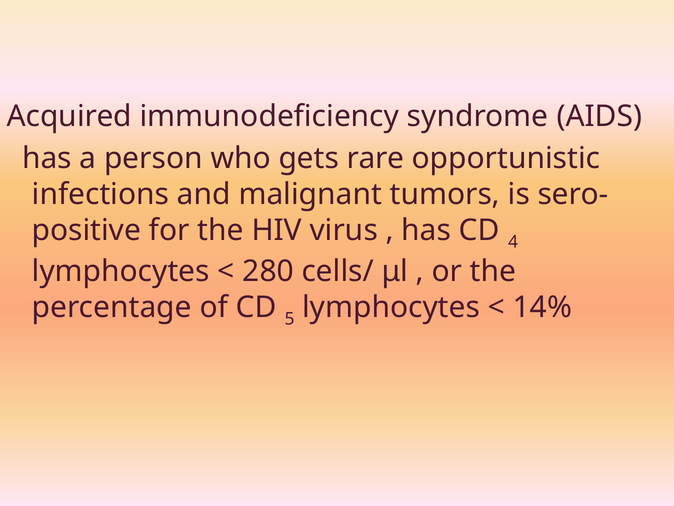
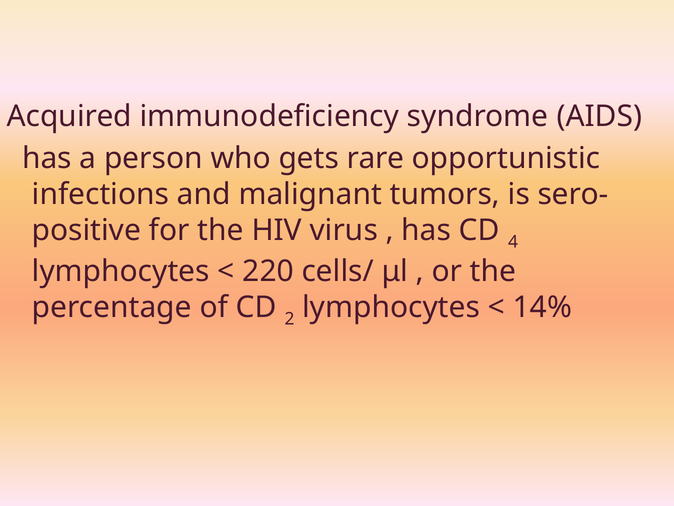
280: 280 -> 220 (268, 271)
5: 5 -> 2 (289, 319)
